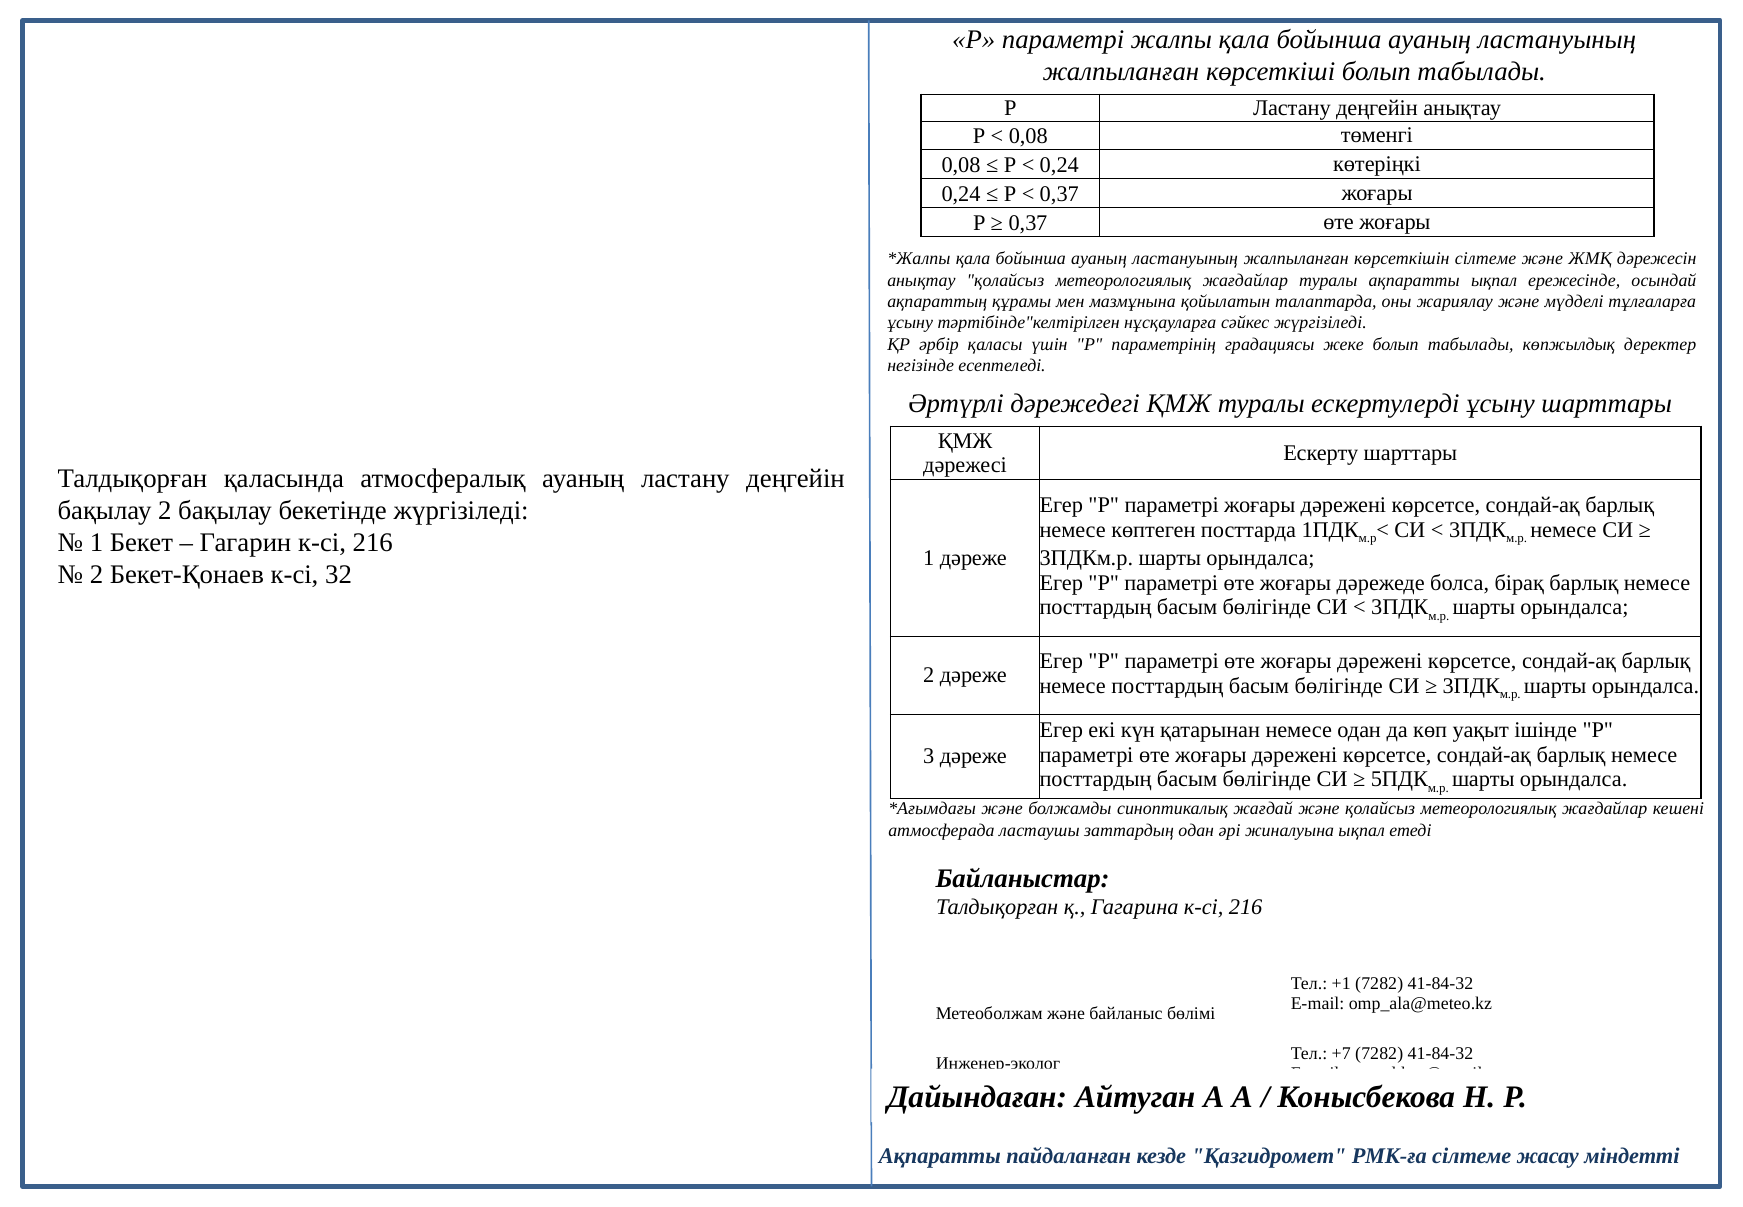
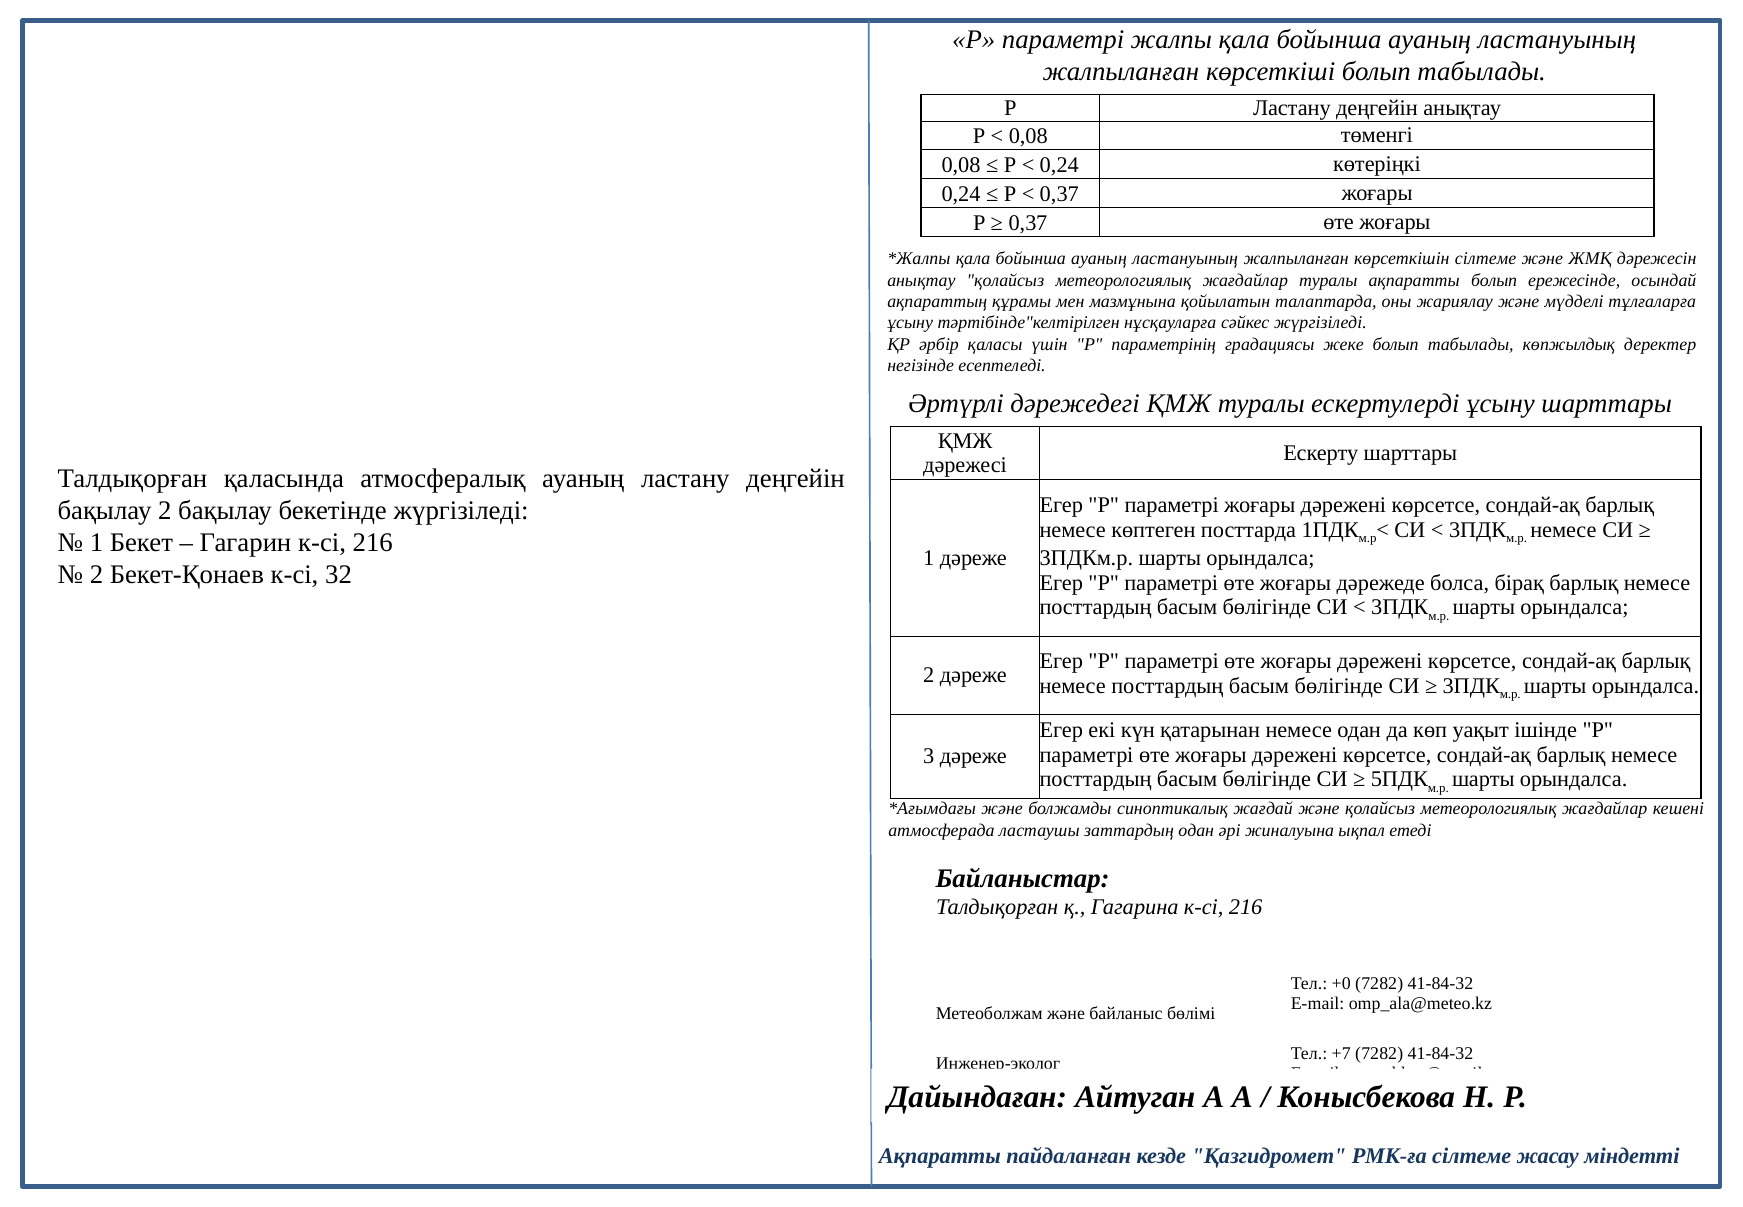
ақпаратты ықпал: ықпал -> болып (1494, 280)
+1: +1 -> +0 (1341, 984)
